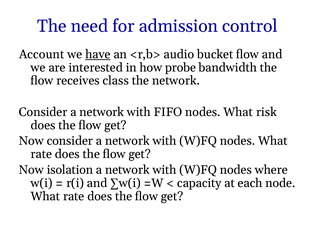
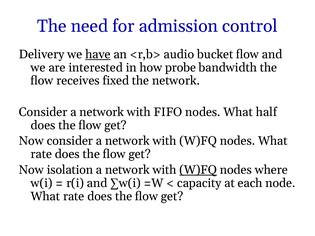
Account: Account -> Delivery (42, 54)
class: class -> fixed (116, 81)
risk: risk -> half (266, 112)
W)FQ underline: none -> present (198, 170)
